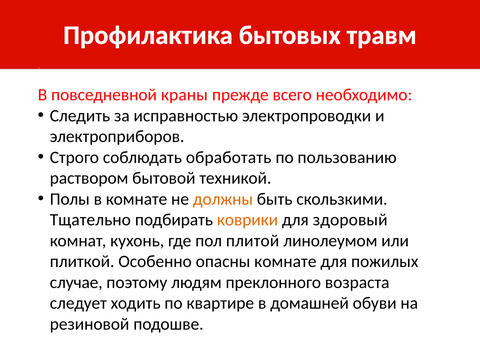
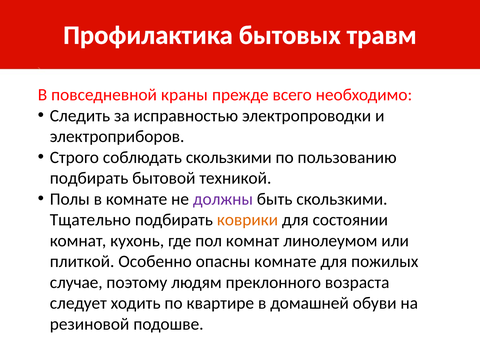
соблюдать обработать: обработать -> скользкими (229, 157)
раствором: раствором -> подбирать (89, 178)
должны colour: orange -> purple (223, 199)
здоровый: здоровый -> состоянии (350, 220)
пол плитой: плитой -> комнат (253, 241)
